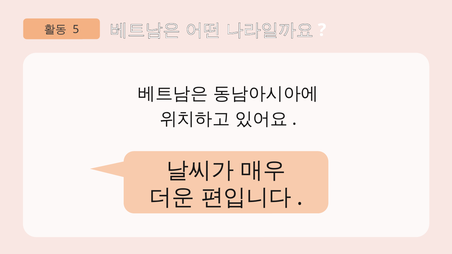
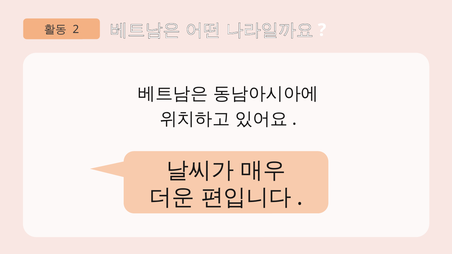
5: 5 -> 2 (76, 30)
